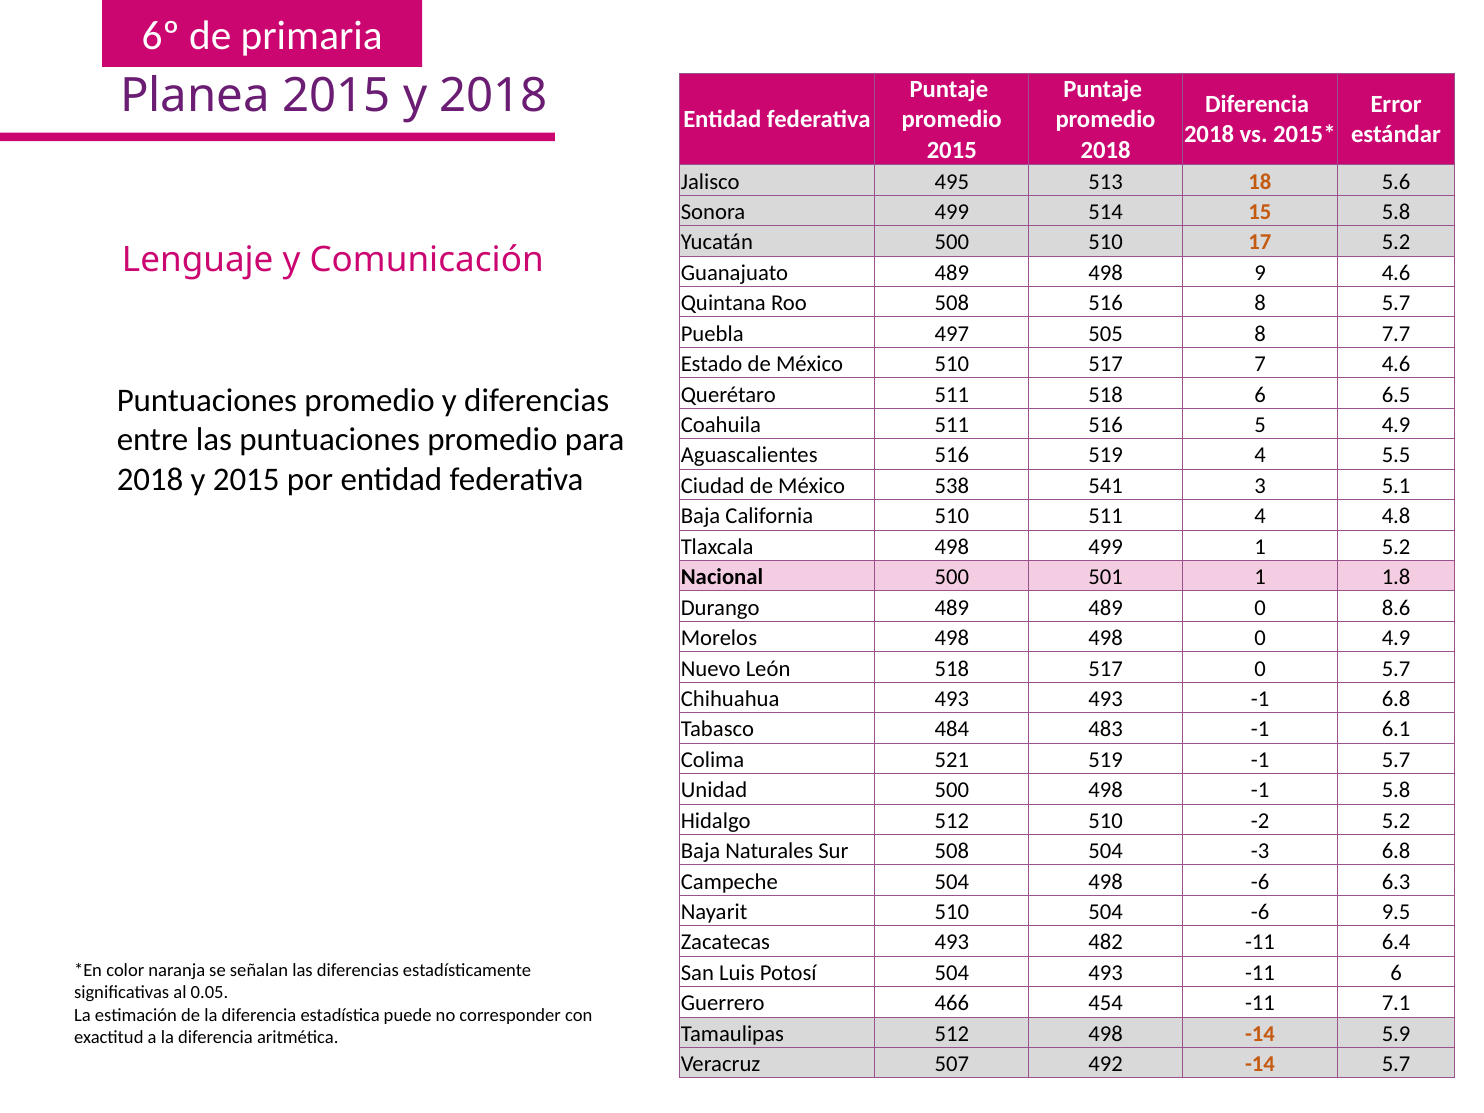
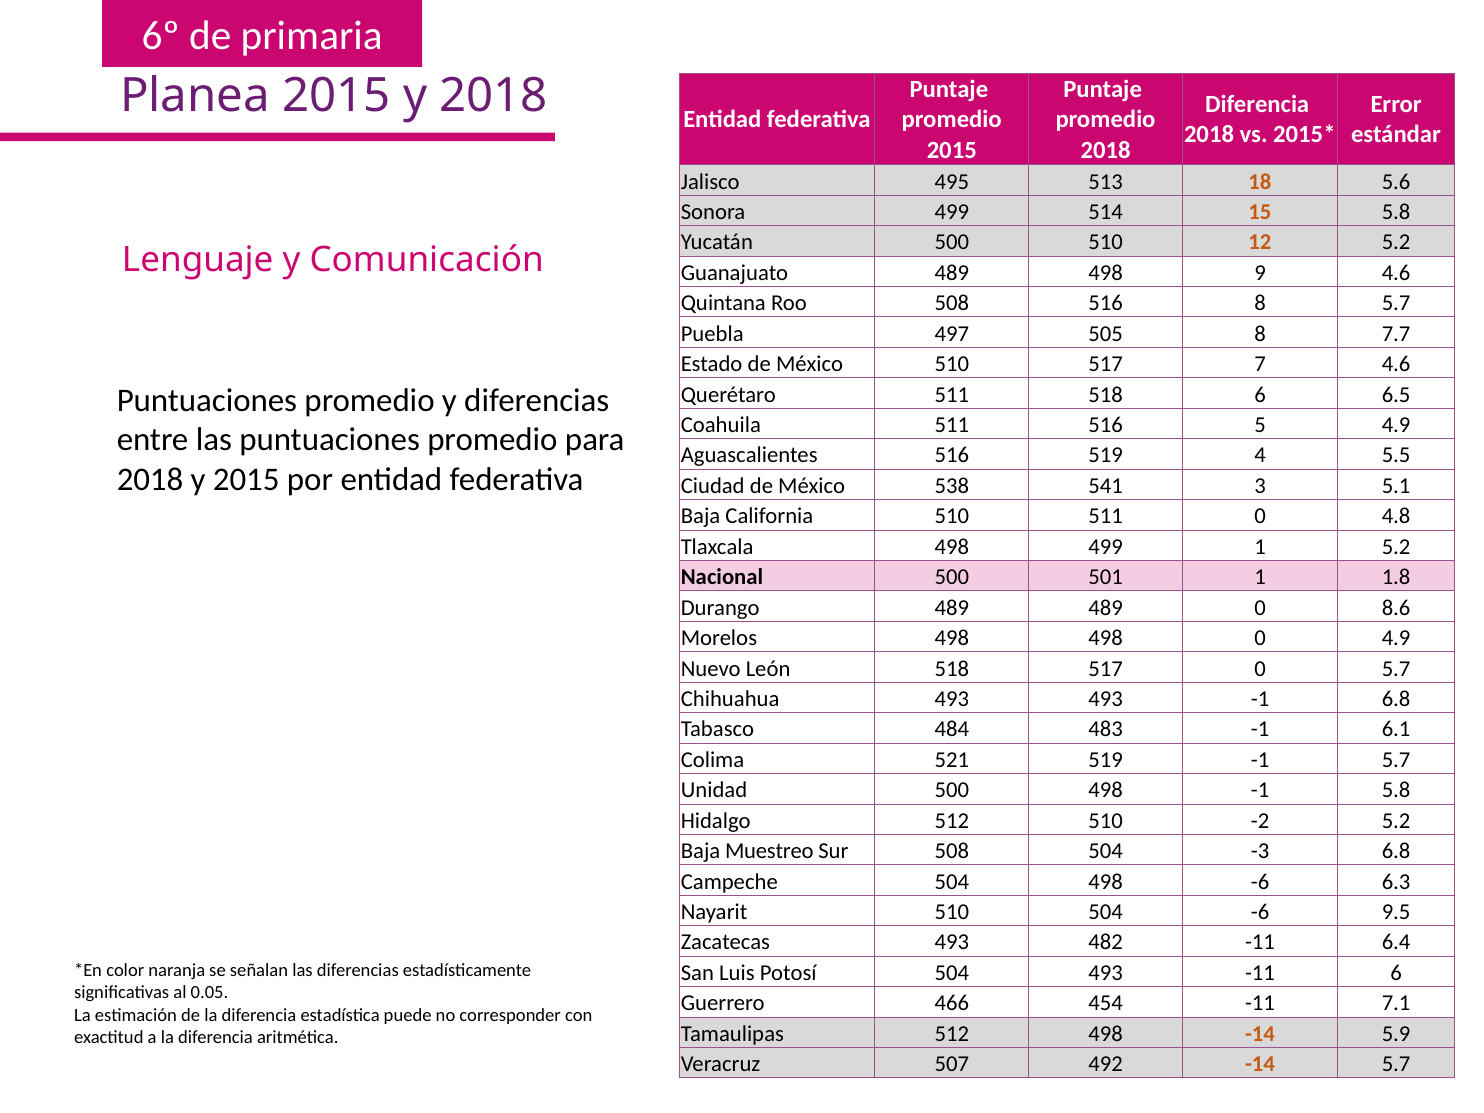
17: 17 -> 12 (1260, 242)
511 4: 4 -> 0 (1260, 516)
Naturales: Naturales -> Muestreo (769, 851)
